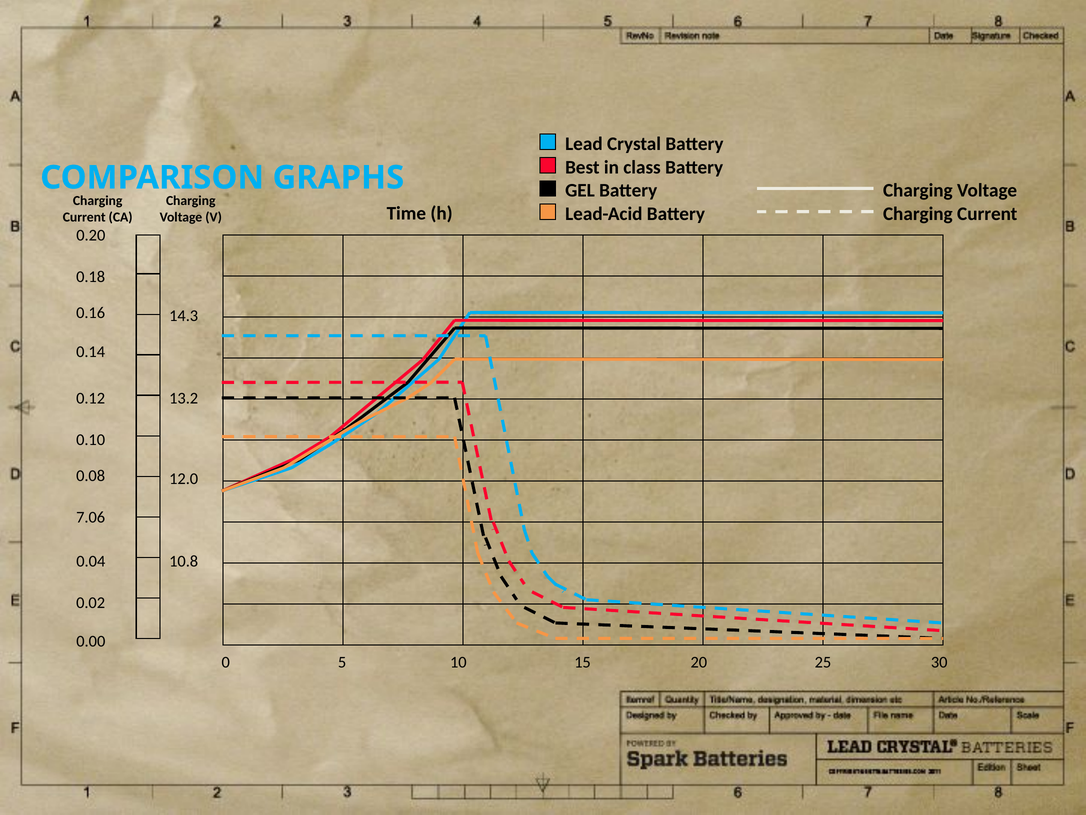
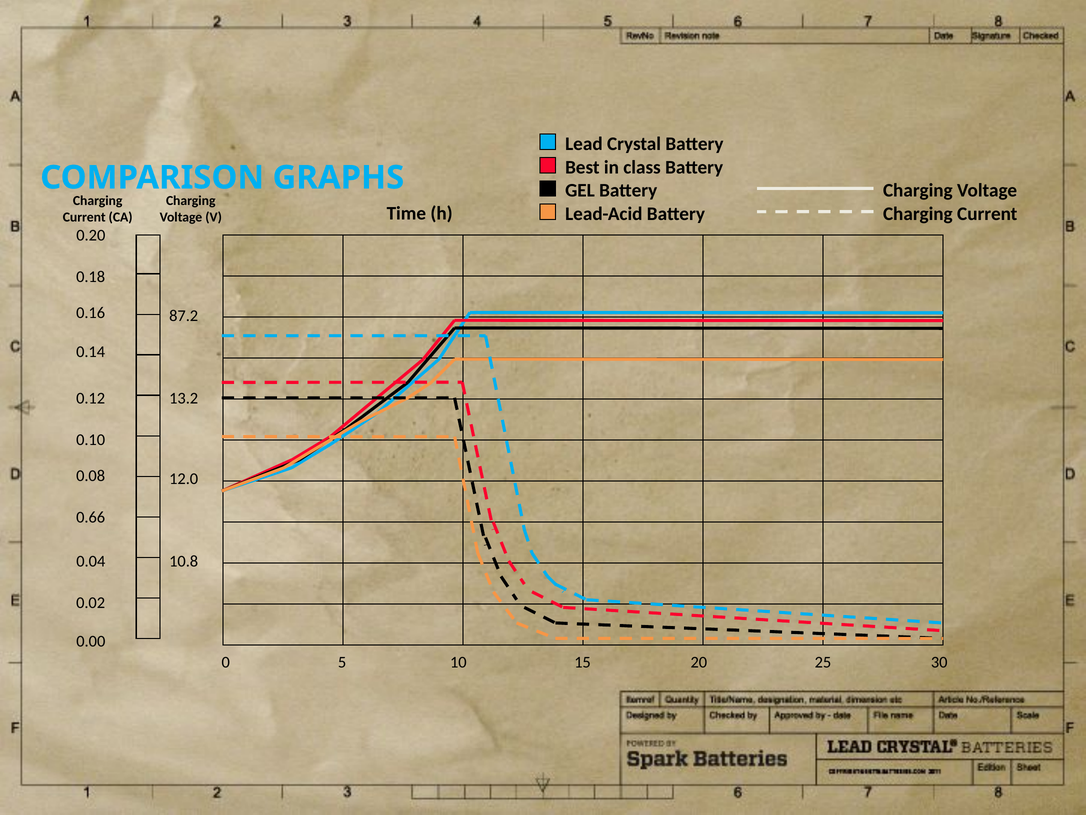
14.3: 14.3 -> 87.2 (184, 315)
7.06: 7.06 -> 0.66 (91, 517)
